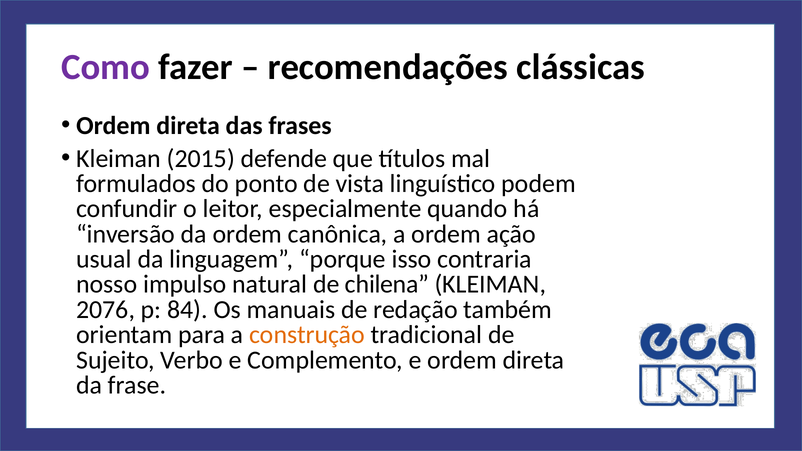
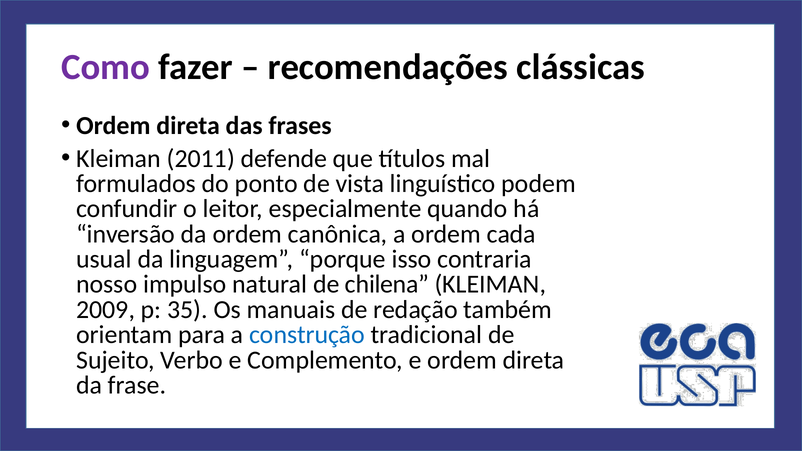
2015: 2015 -> 2011 (201, 159)
ação: ação -> cada (511, 234)
2076: 2076 -> 2009 (106, 310)
84: 84 -> 35 (187, 310)
construção colour: orange -> blue (307, 335)
